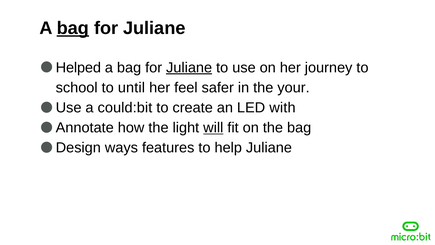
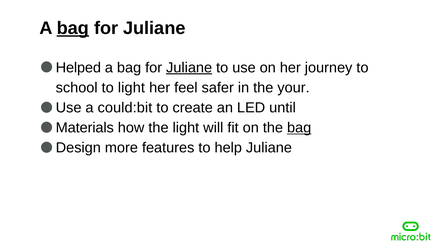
to until: until -> light (131, 88)
with: with -> until (283, 108)
Annotate: Annotate -> Materials (85, 128)
will underline: present -> none (213, 128)
bag underline: none -> present (299, 128)
ways: ways -> more (121, 148)
